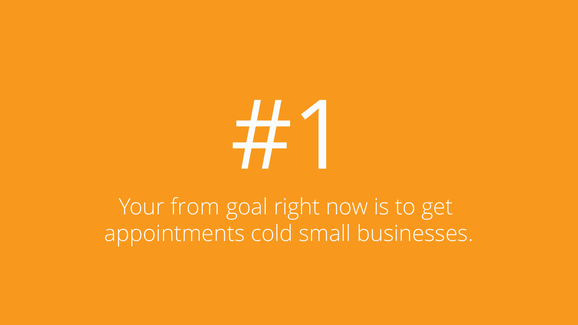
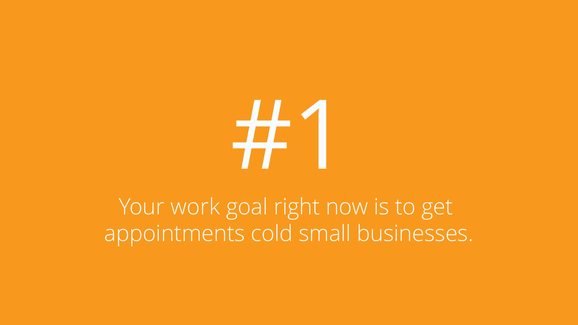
from: from -> work (195, 207)
